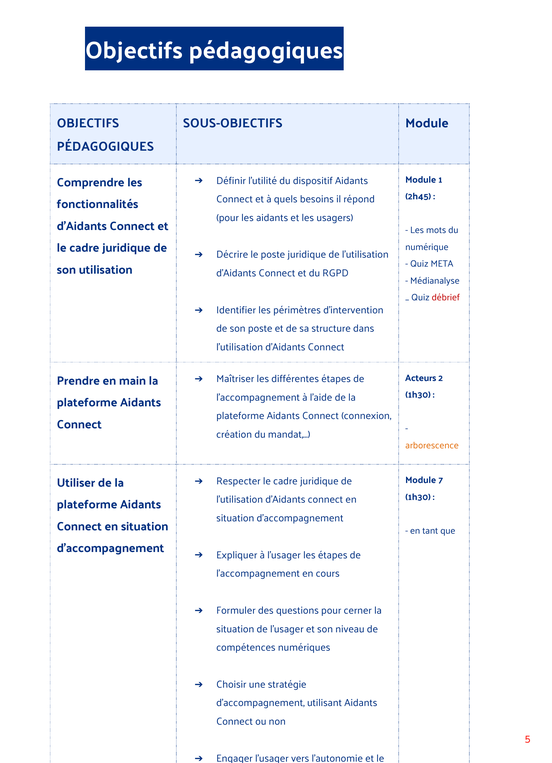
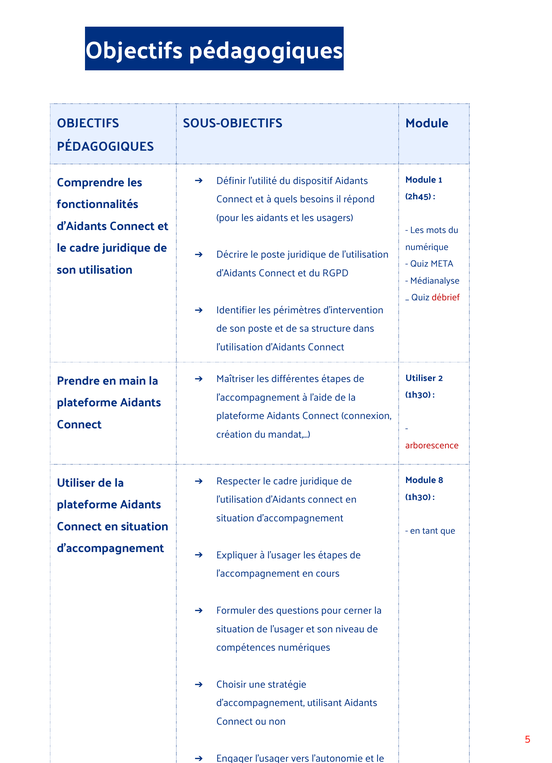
Acteurs: Acteurs -> Utiliser (421, 378)
arborescence colour: orange -> red (432, 445)
7: 7 -> 8 (441, 480)
